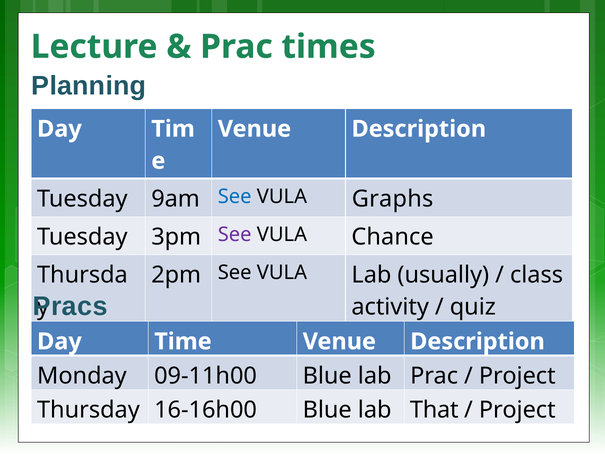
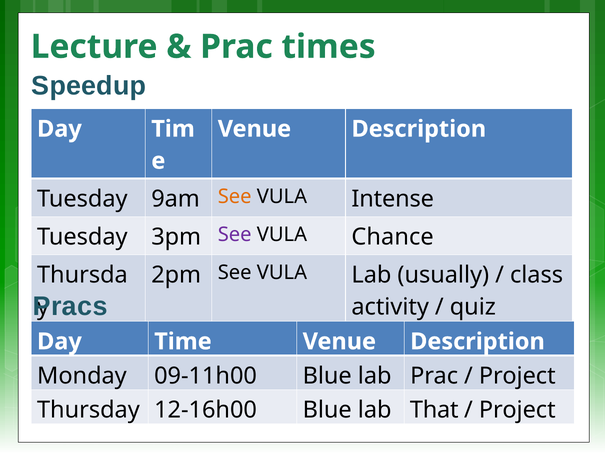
Planning: Planning -> Speedup (89, 86)
See colour: blue -> orange (235, 196)
Graphs: Graphs -> Intense (393, 199)
16-16h00: 16-16h00 -> 12-16h00 (206, 410)
